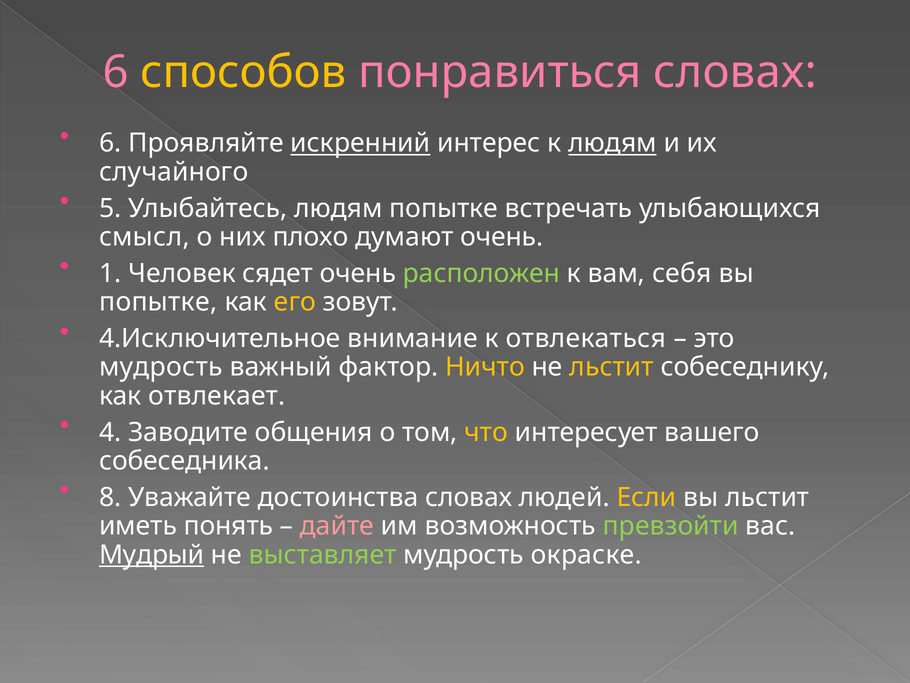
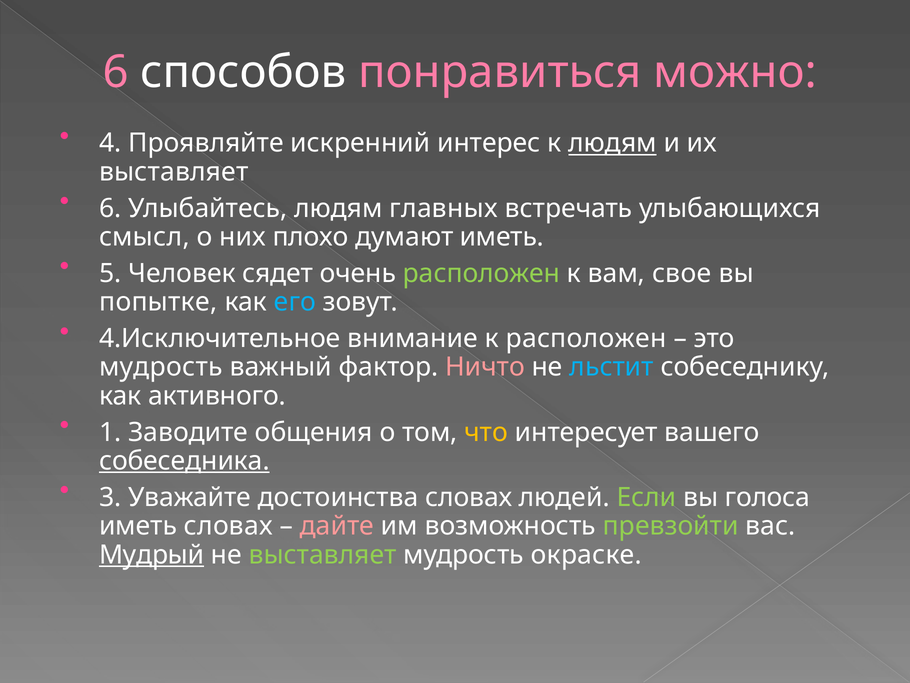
способов colour: yellow -> white (243, 72)
понравиться словах: словах -> можно (735, 72)
6: 6 -> 4 (110, 143)
искренний underline: present -> none (360, 143)
случайного: случайного -> выставляет (174, 172)
5: 5 -> 6 (110, 208)
людям попытке: попытке -> главных (444, 208)
думают очень: очень -> иметь (502, 237)
1: 1 -> 5 (110, 273)
себя: себя -> свое (682, 273)
его colour: yellow -> light blue (295, 302)
к отвлекаться: отвлекаться -> расположен (586, 338)
Ничто colour: yellow -> pink (485, 367)
льстит colour: yellow -> light blue (612, 367)
отвлекает: отвлекает -> активного (217, 396)
4: 4 -> 1 (110, 432)
собеседника underline: none -> present (184, 461)
8: 8 -> 3 (110, 497)
Если colour: yellow -> light green (646, 497)
вы льстит: льстит -> голоса (767, 497)
иметь понять: понять -> словах (228, 526)
